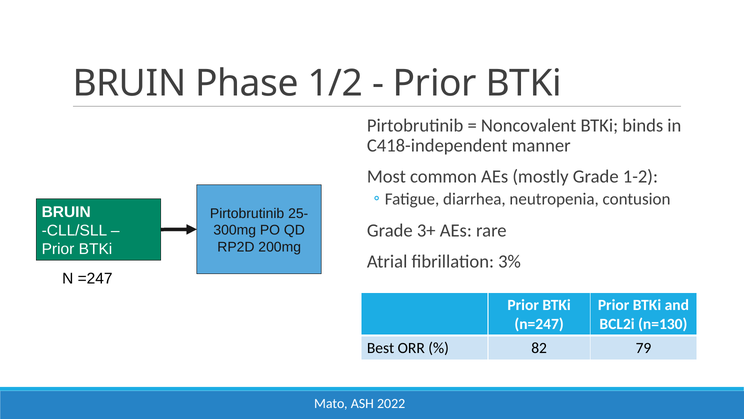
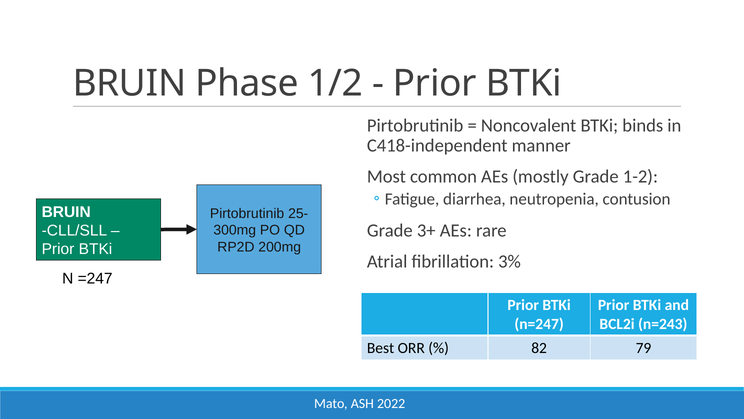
n=130: n=130 -> n=243 (663, 324)
